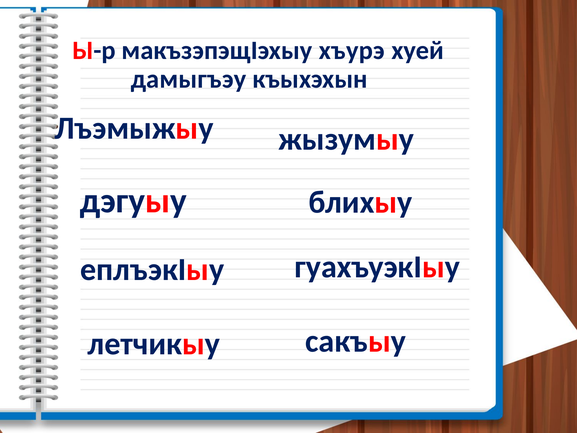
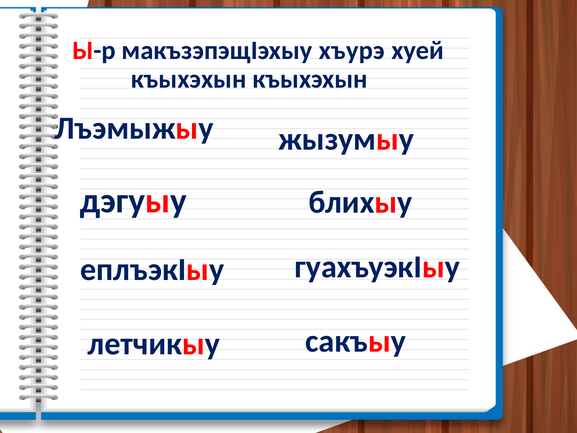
дамыгъэу: дамыгъэу -> къыхэхын (189, 79)
